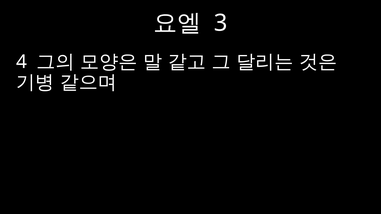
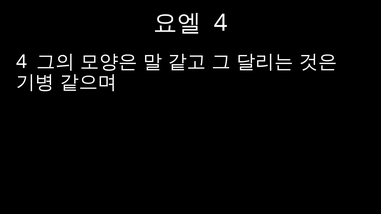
3: 3 -> 4 (221, 23)
